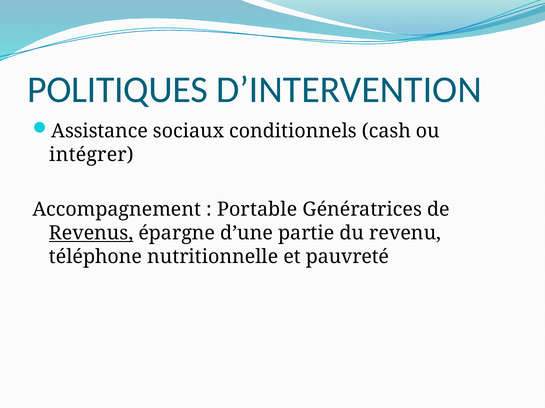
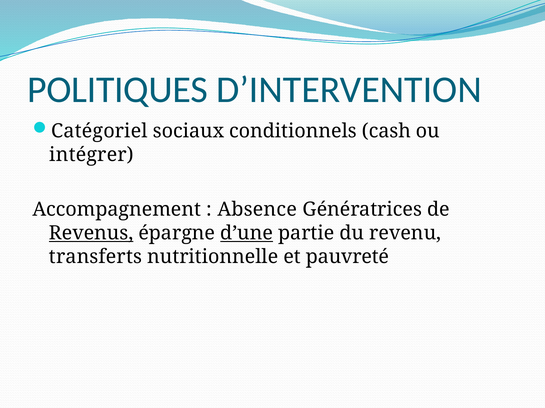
Assistance: Assistance -> Catégoriel (99, 131)
Portable: Portable -> Absence (257, 210)
d’une underline: none -> present (247, 233)
téléphone: téléphone -> transferts (95, 257)
